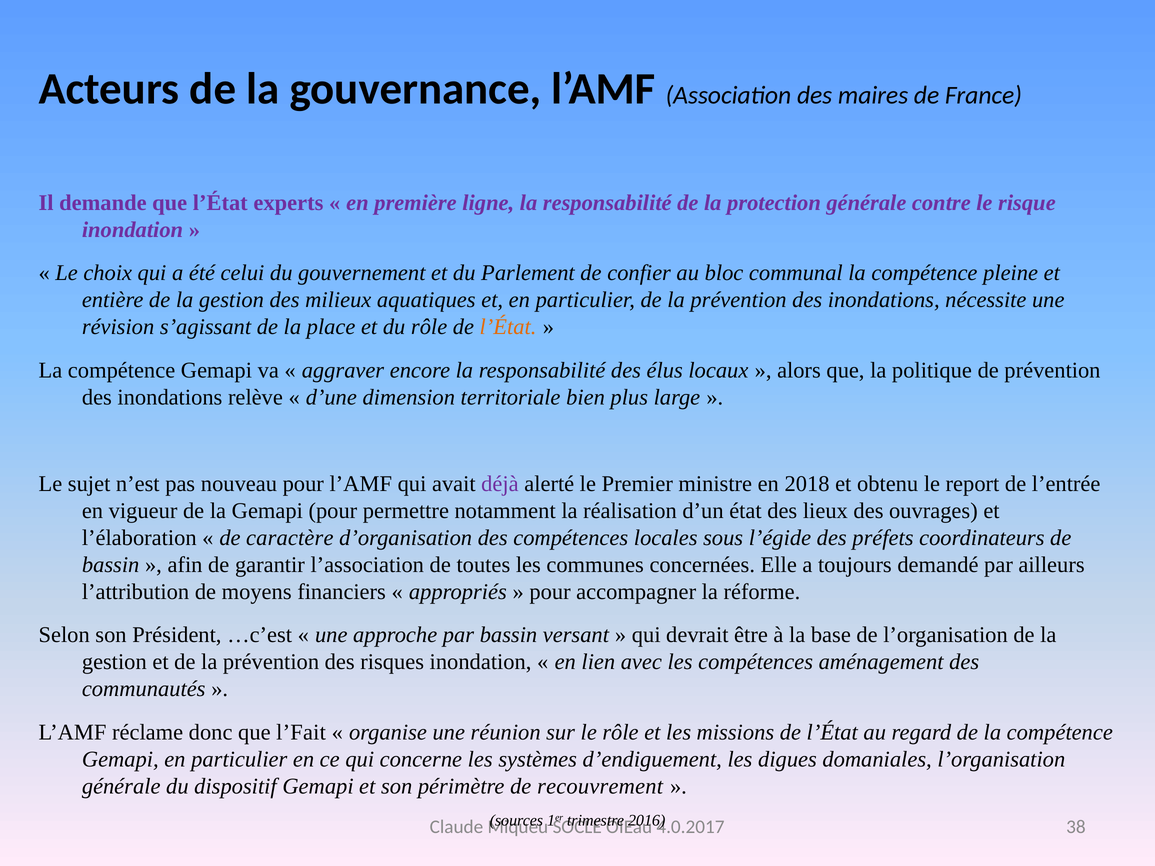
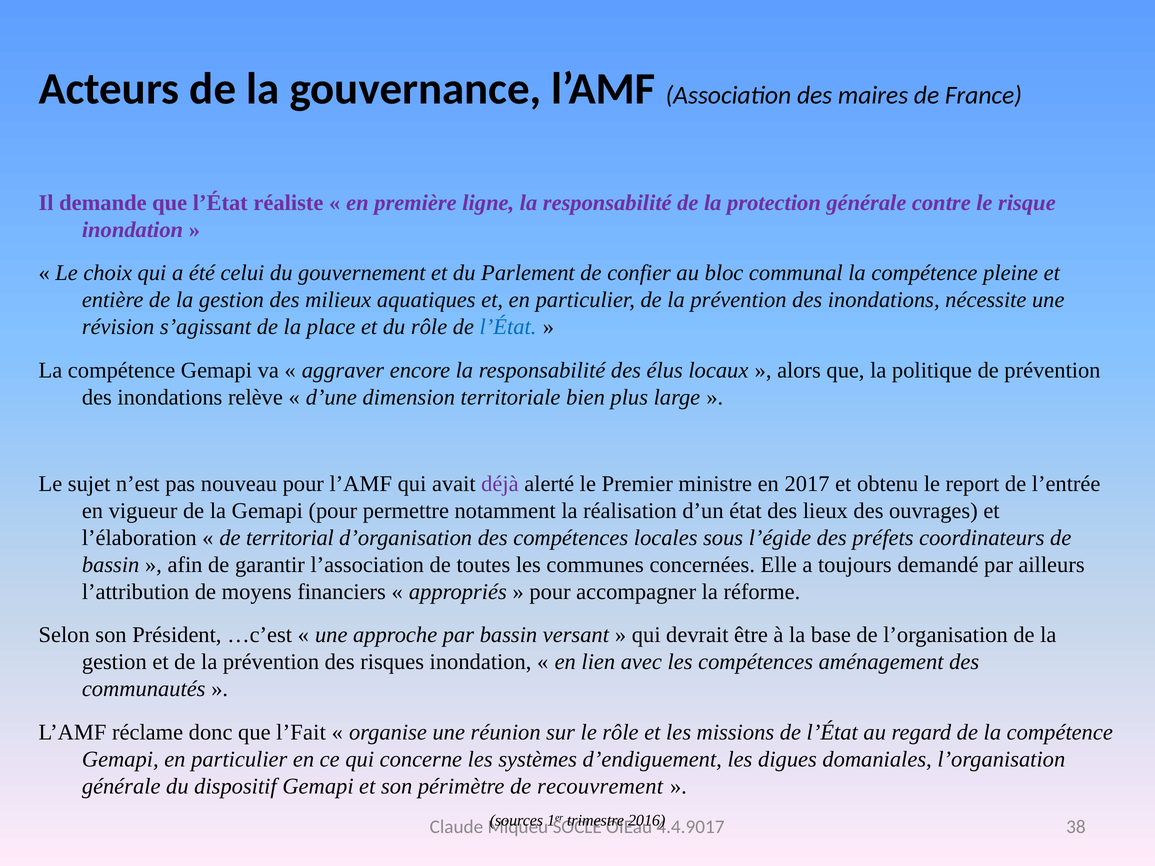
experts: experts -> réaliste (288, 203)
l’État colour: orange -> blue (508, 327)
2018: 2018 -> 2017 (807, 484)
caractère: caractère -> territorial (290, 538)
4.0.2017: 4.0.2017 -> 4.4.9017 (690, 827)
